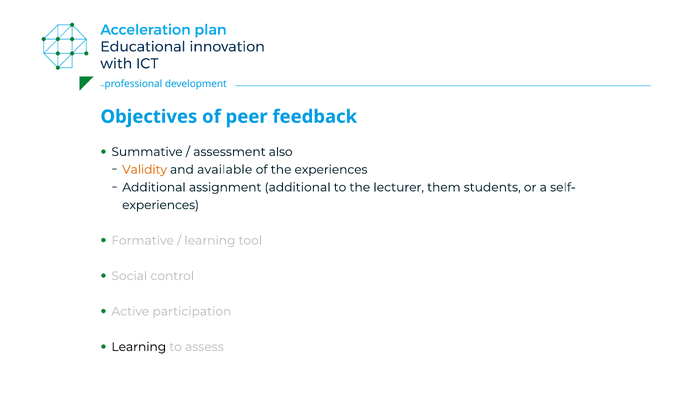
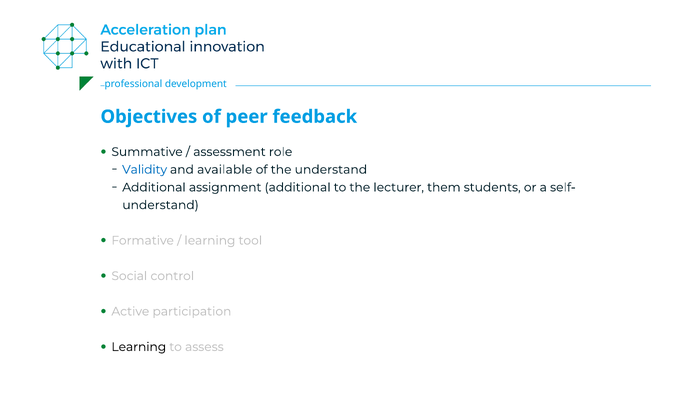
also: also -> role (281, 152)
Validity colour: orange -> blue (145, 170)
the experiences: experiences -> understand (331, 170)
experiences: experiences -> understand (161, 205)
